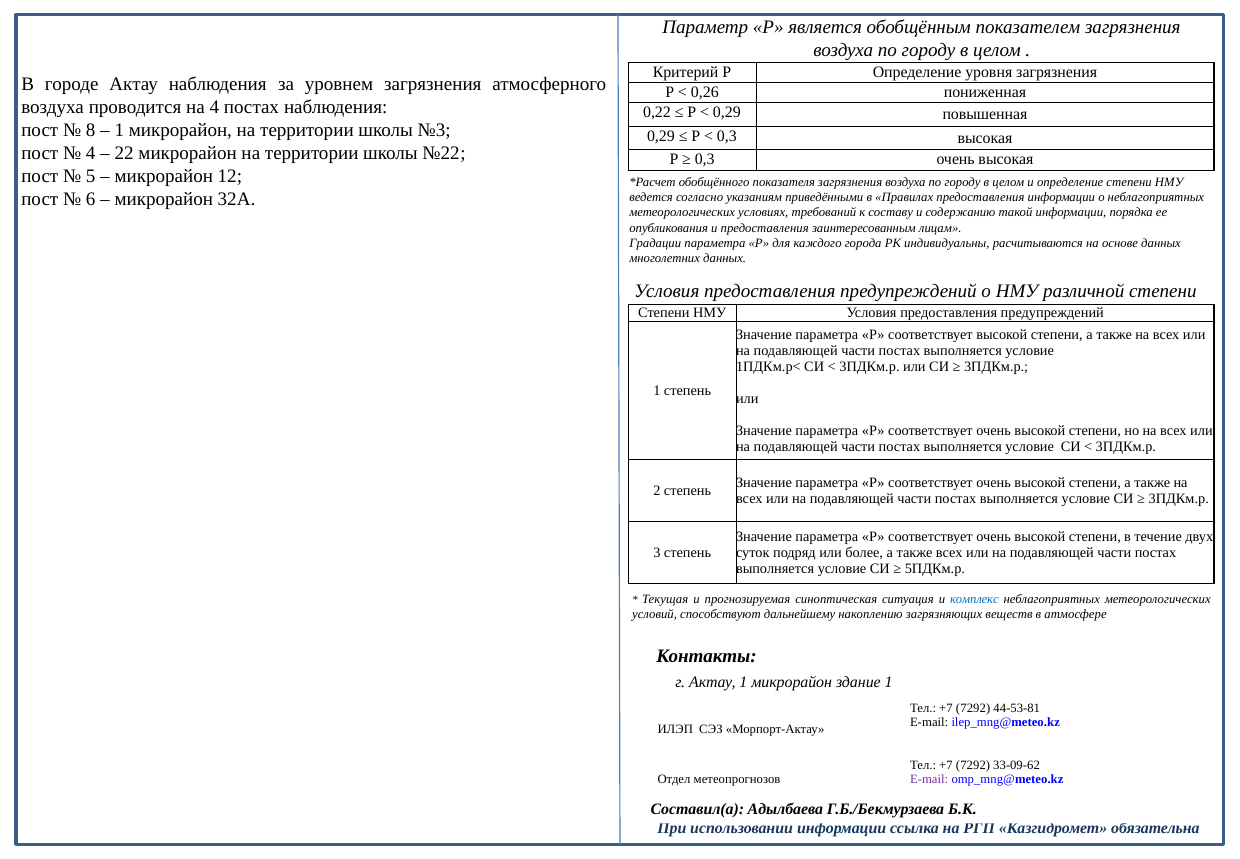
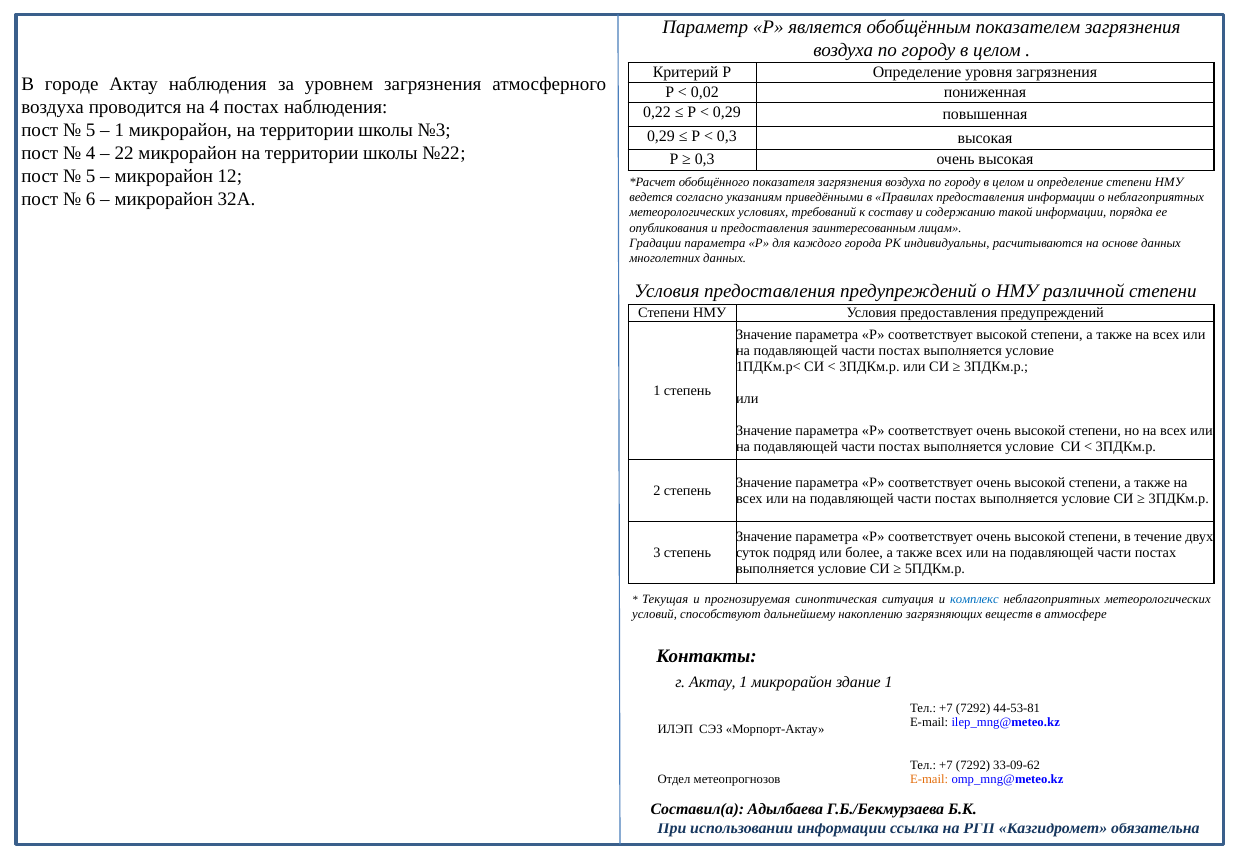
0,26: 0,26 -> 0,02 (705, 92)
8: 8 -> 5 (91, 130)
E-mail colour: purple -> orange (929, 779)
